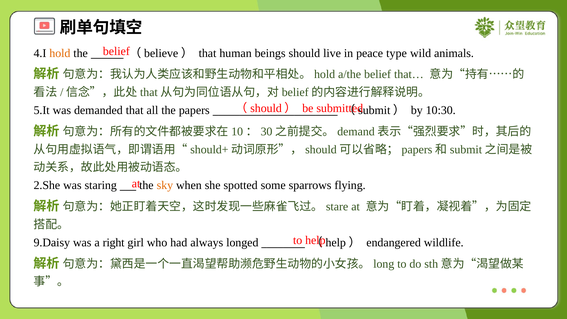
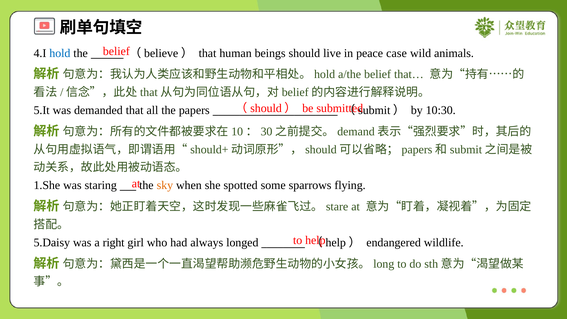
hold colour: orange -> blue (60, 53)
type: type -> case (397, 53)
2.She: 2.She -> 1.She (47, 185)
9.Daisy: 9.Daisy -> 5.Daisy (52, 242)
